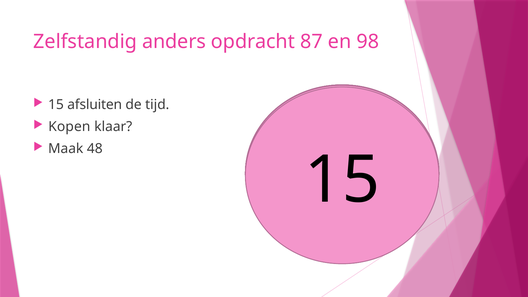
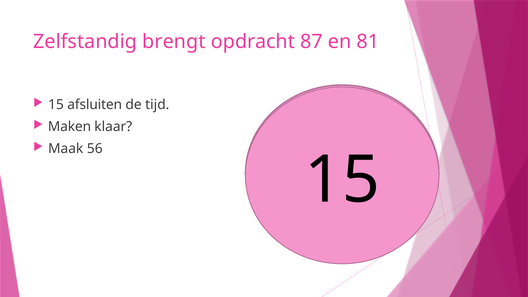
anders: anders -> brengt (174, 42)
98: 98 -> 81 (368, 42)
Kopen: Kopen -> Maken (69, 127)
48: 48 -> 56 (95, 149)
